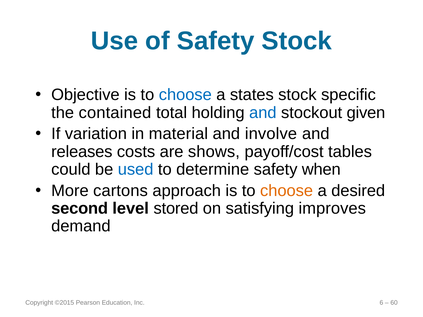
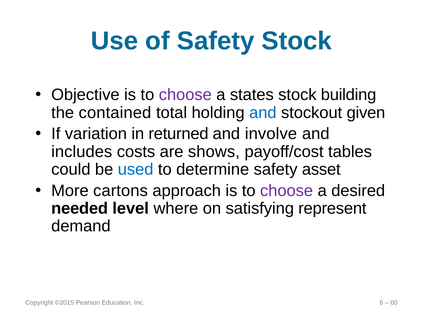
choose colour: blue -> purple (185, 95)
specific: specific -> building (349, 95)
material: material -> returned (179, 134)
releases: releases -> includes (82, 152)
when: when -> asset (321, 170)
choose colour: orange -> purple (287, 191)
second: second -> needed (80, 209)
stored: stored -> where (176, 209)
improves: improves -> represent (332, 209)
